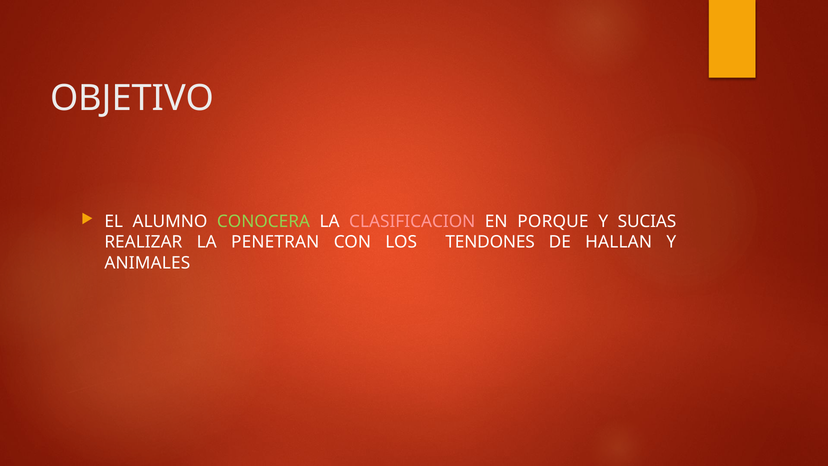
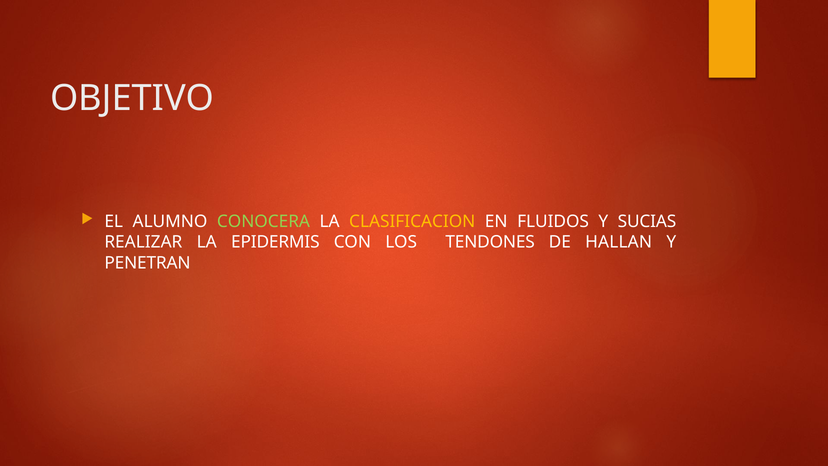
CLASIFICACION colour: pink -> yellow (412, 221)
PORQUE: PORQUE -> FLUIDOS (553, 221)
PENETRAN: PENETRAN -> EPIDERMIS (275, 242)
ANIMALES: ANIMALES -> PENETRAN (147, 263)
